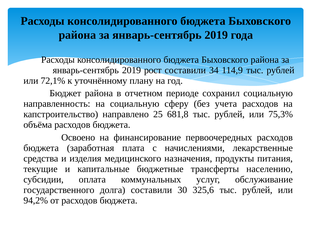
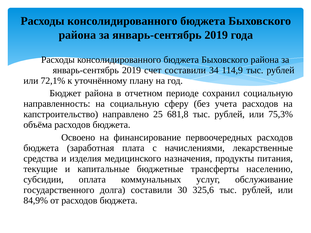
рост: рост -> счет (153, 70)
94,2%: 94,2% -> 84,9% (36, 201)
